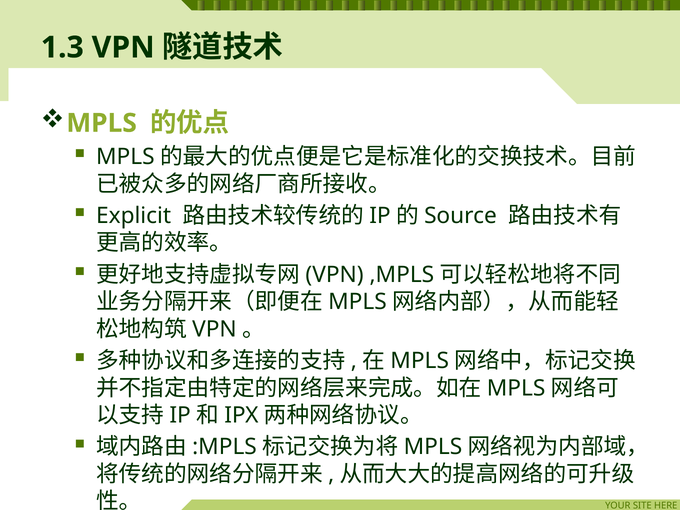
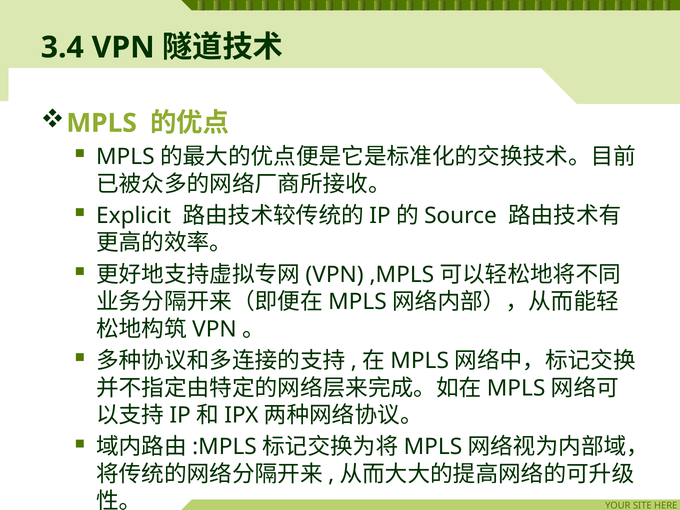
1.3: 1.3 -> 3.4 (62, 47)
